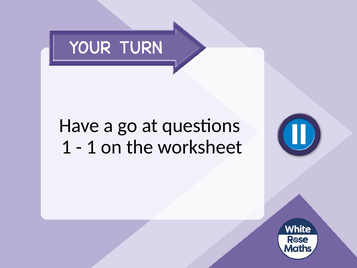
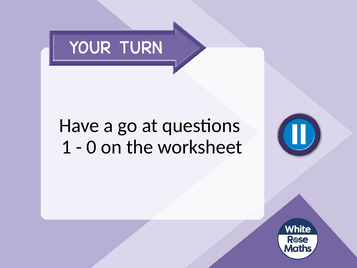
1: 1 -> 0 (92, 147)
